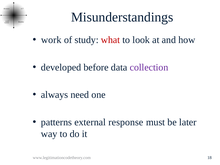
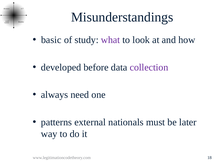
work: work -> basic (51, 40)
what colour: red -> purple (110, 40)
response: response -> nationals (126, 122)
